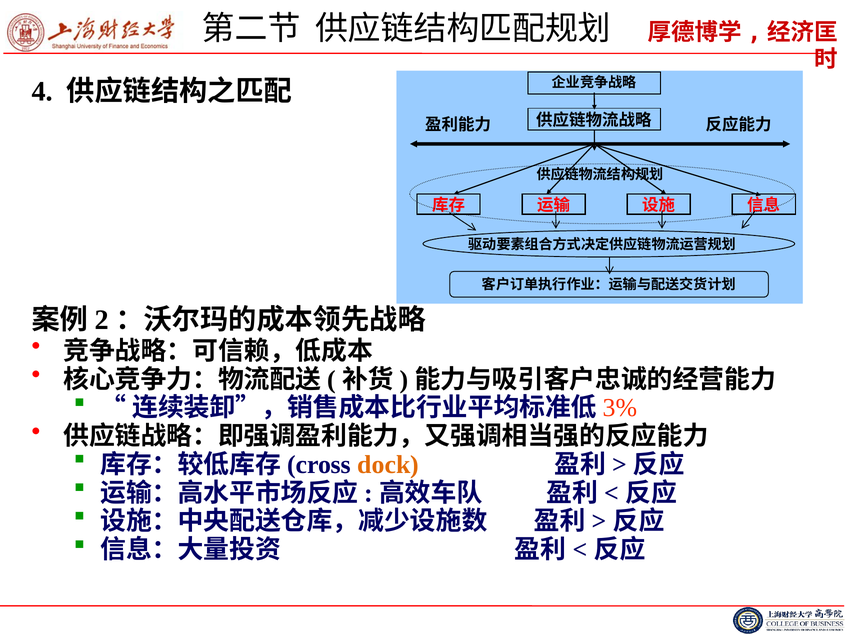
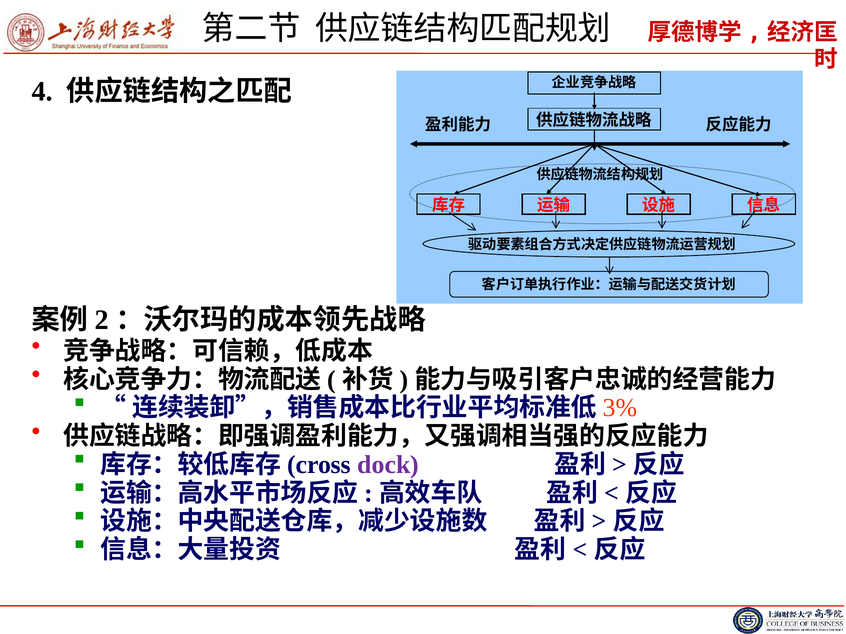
dock colour: orange -> purple (388, 465)
